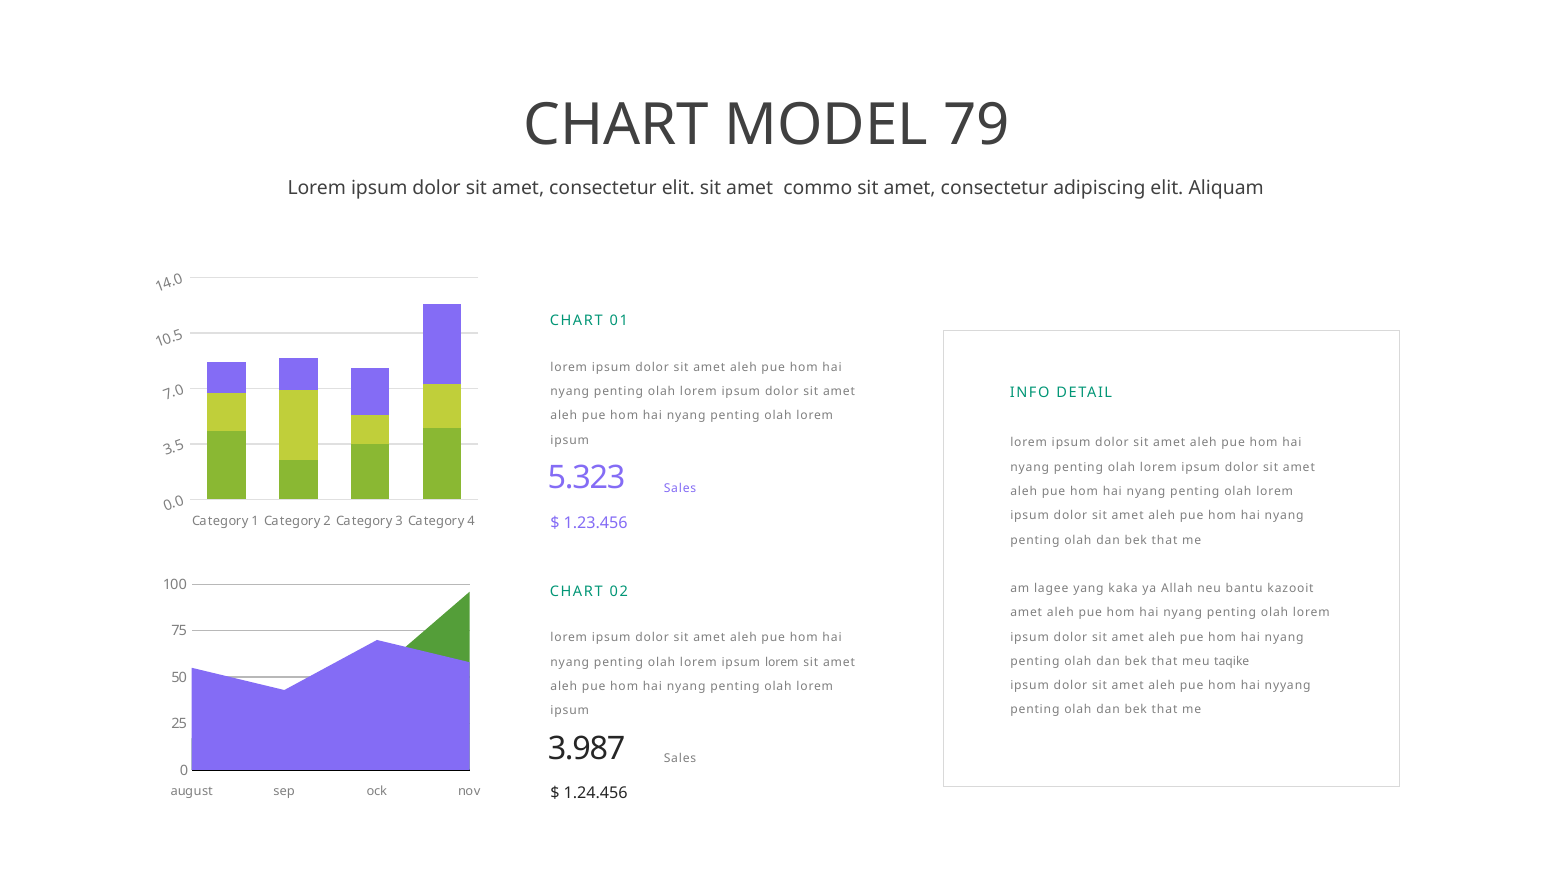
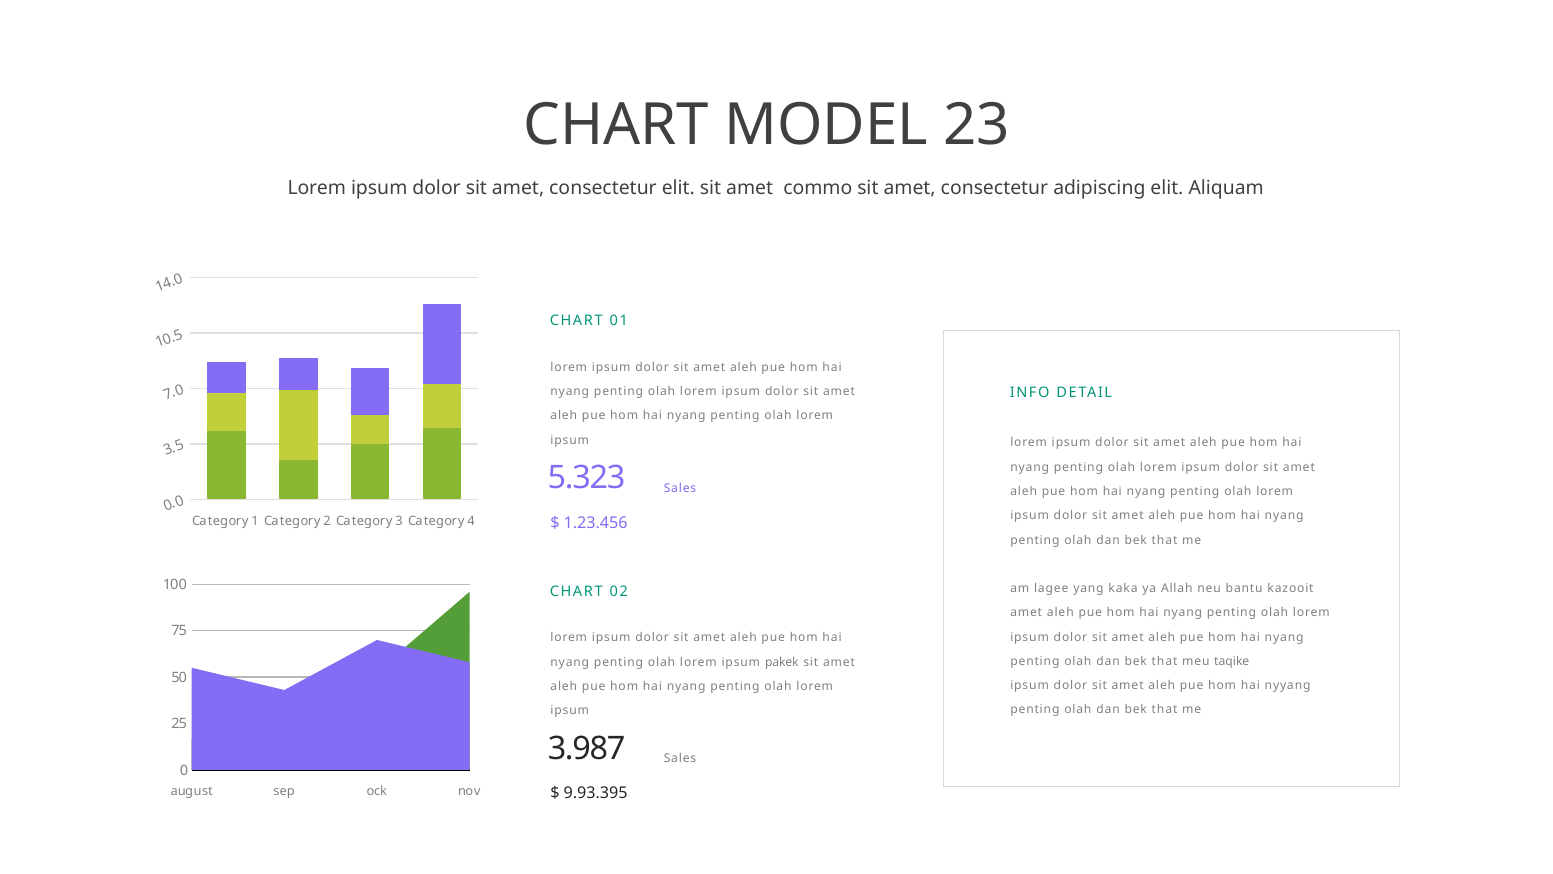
79: 79 -> 23 (976, 126)
ipsum lorem: lorem -> pakek (782, 662)
1.24.456: 1.24.456 -> 9.93.395 (596, 793)
